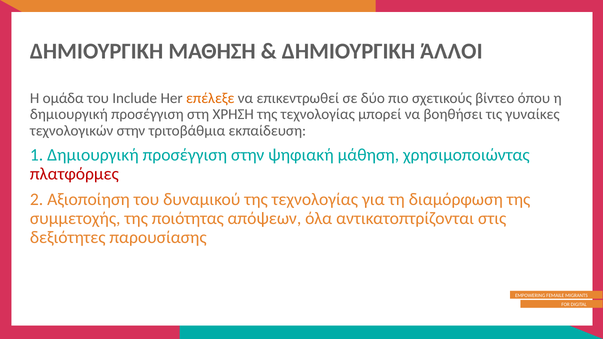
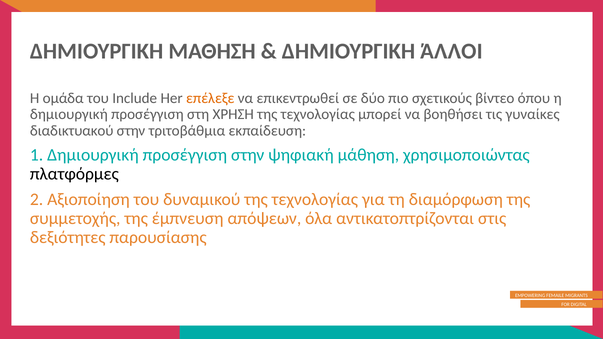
τεχνολογικών: τεχνολογικών -> διαδικτυακού (72, 131)
πλατφόρμες colour: red -> black (74, 174)
ποιότητας: ποιότητας -> έμπνευση (188, 218)
